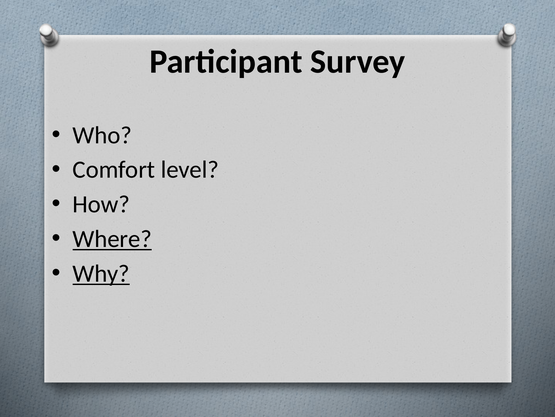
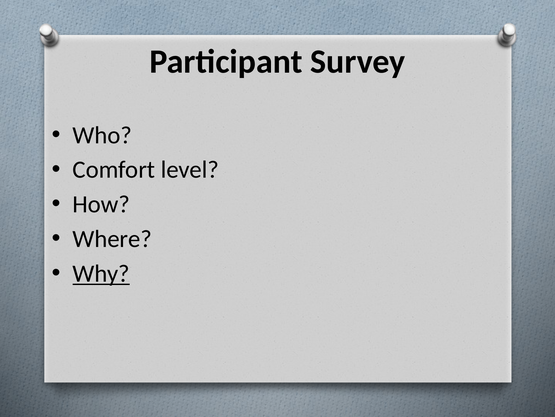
Where underline: present -> none (112, 239)
